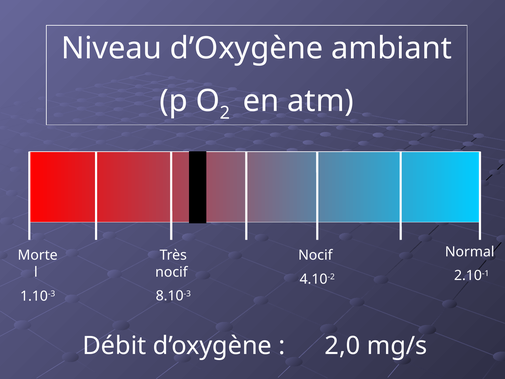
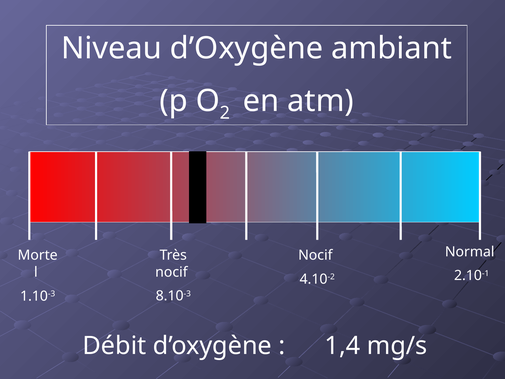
2,0: 2,0 -> 1,4 (342, 345)
